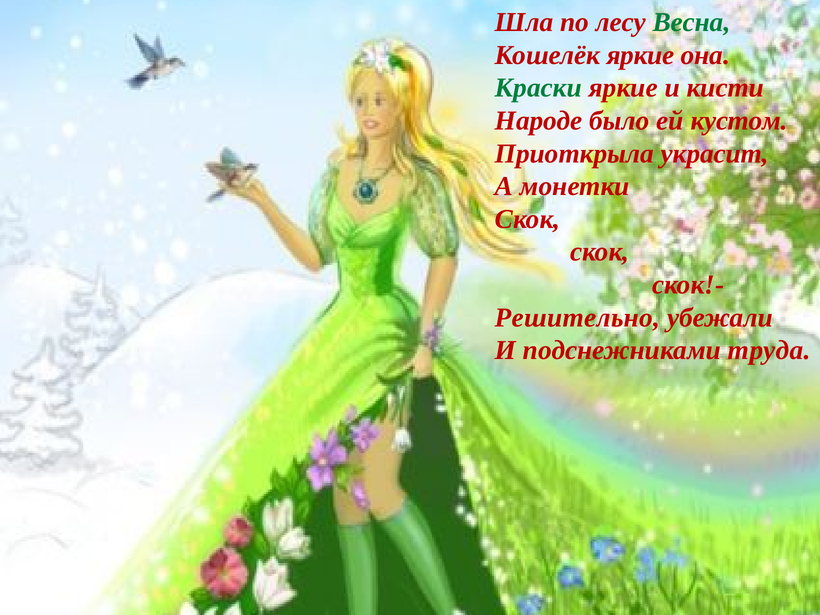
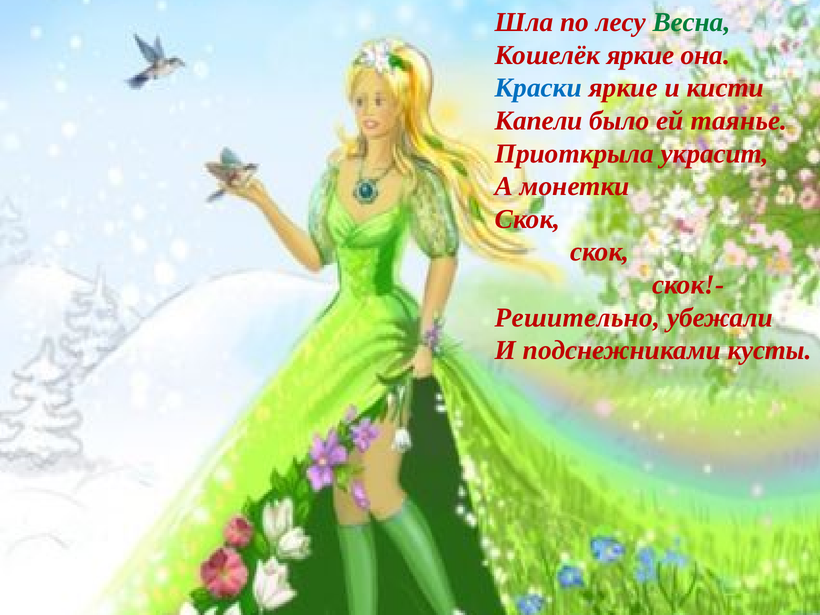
Краски colour: green -> blue (538, 88)
Народе: Народе -> Капели (539, 121)
кустом: кустом -> таянье (739, 121)
труда: труда -> кусты (769, 350)
